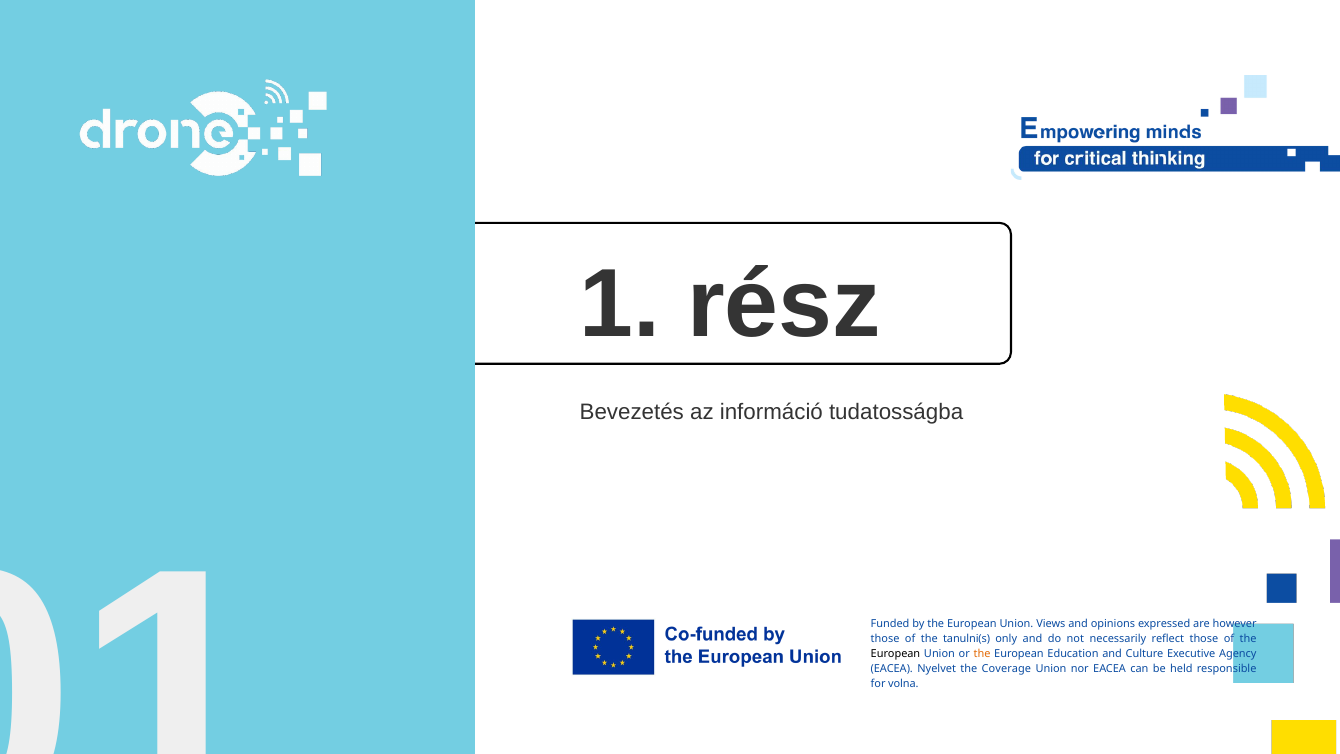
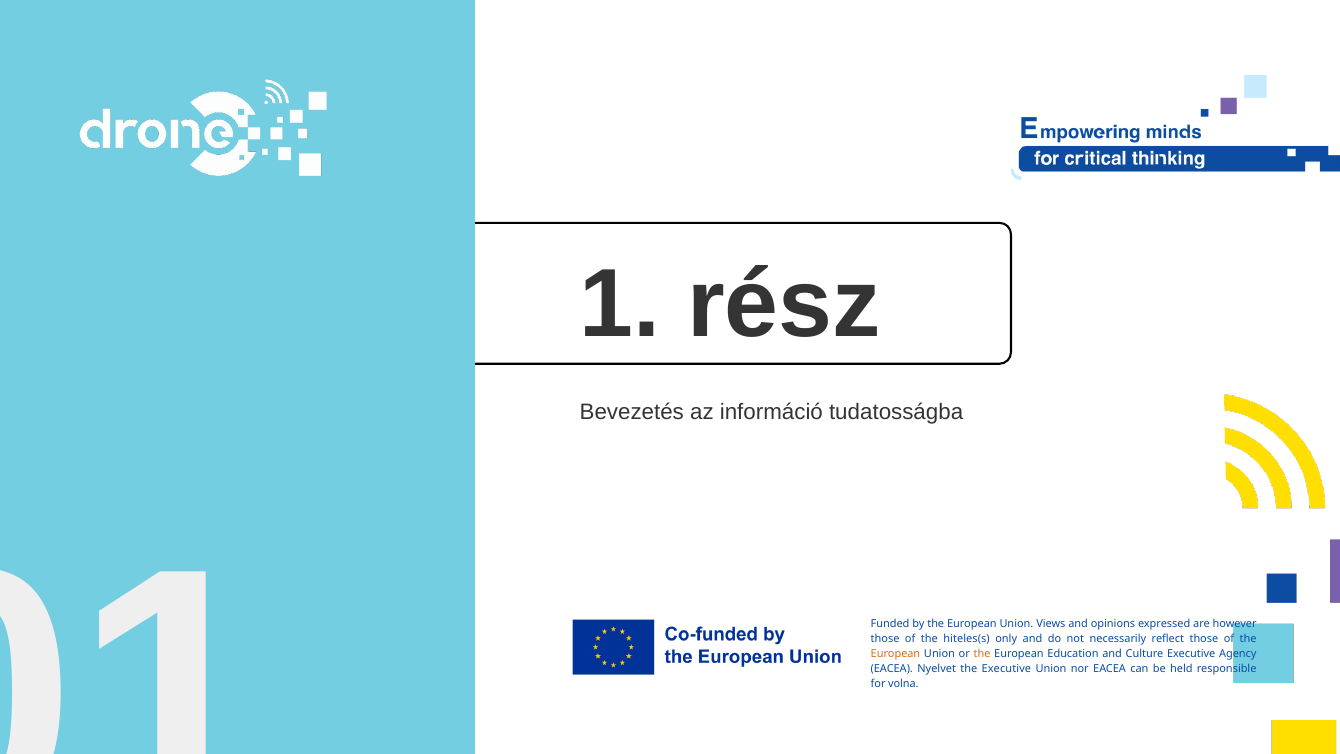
tanulni(s: tanulni(s -> hiteles(s (967, 639)
European colour: black -> orange (896, 654)
the Coverage: Coverage -> Executive (1006, 669)
